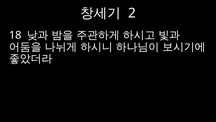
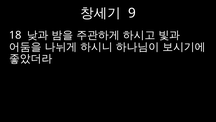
2: 2 -> 9 (132, 13)
